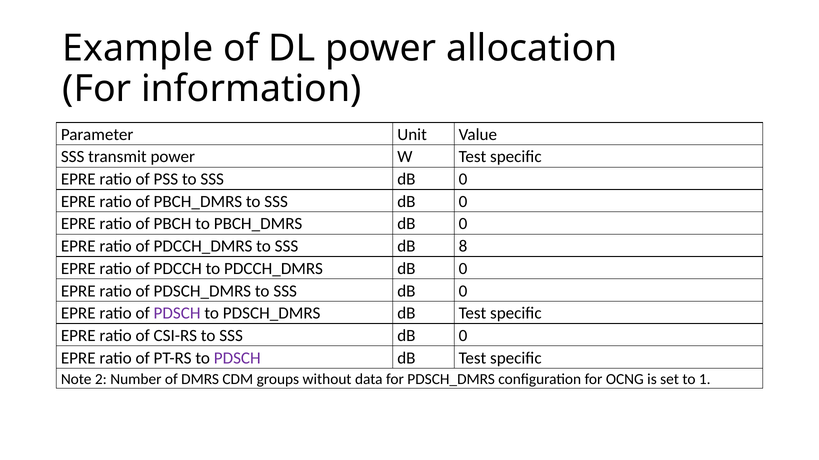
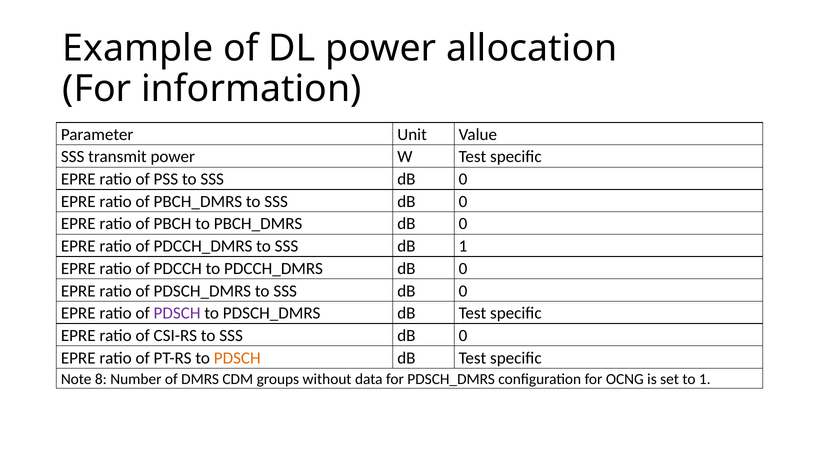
dB 8: 8 -> 1 (463, 247)
PDSCH colour: purple -> orange (237, 358)
2: 2 -> 8 (101, 380)
